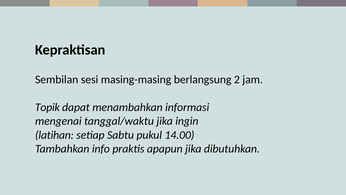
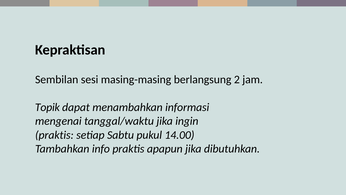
latihan: latihan -> praktis (54, 135)
